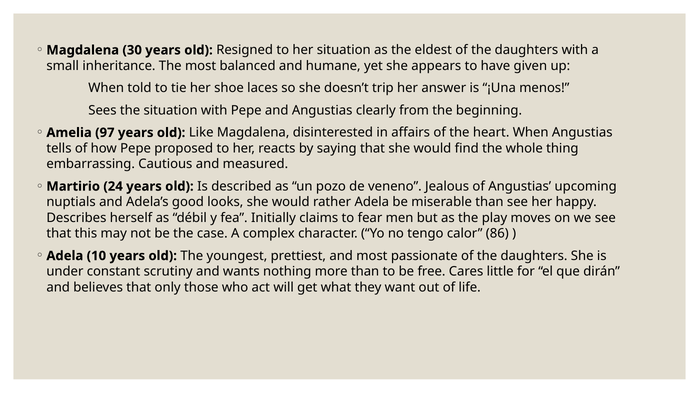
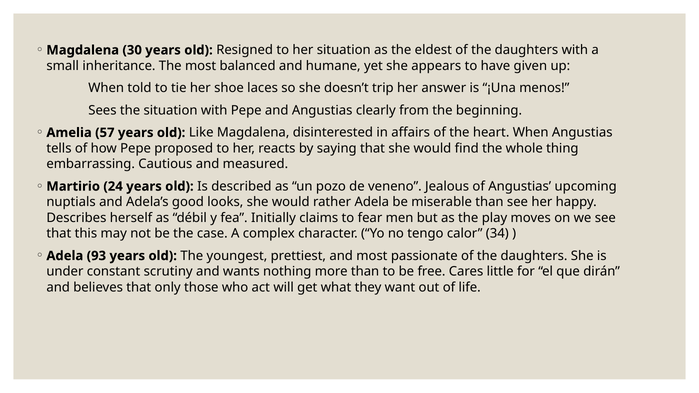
97: 97 -> 57 (105, 133)
86: 86 -> 34 (497, 234)
10: 10 -> 93 (96, 256)
